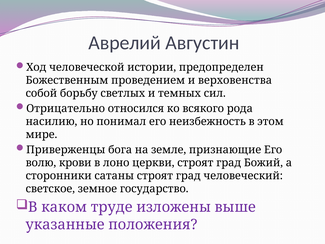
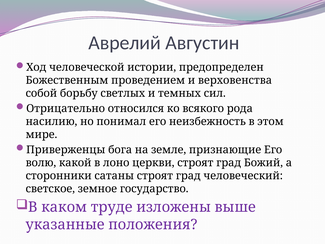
крови: крови -> какой (75, 163)
